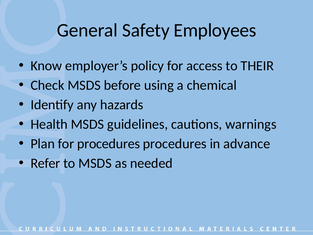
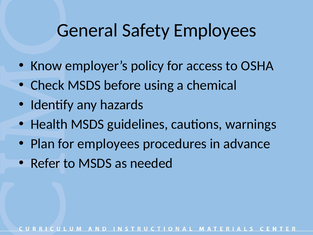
THEIR: THEIR -> OSHA (257, 66)
for procedures: procedures -> employees (108, 144)
